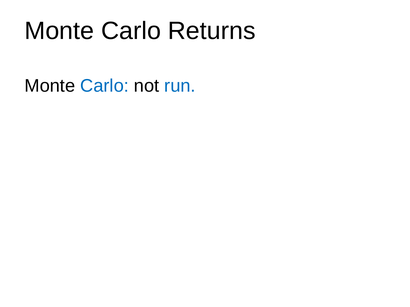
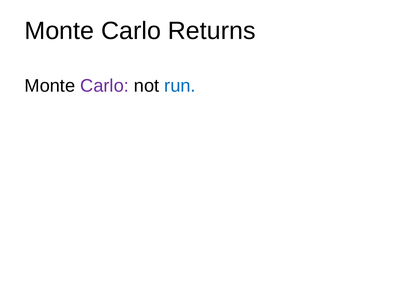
Carlo colour: blue -> purple (105, 86)
